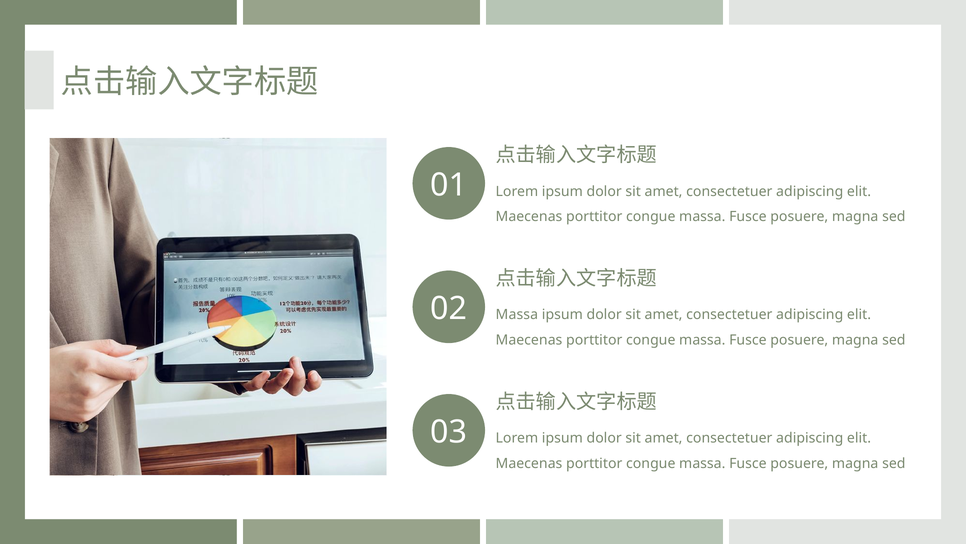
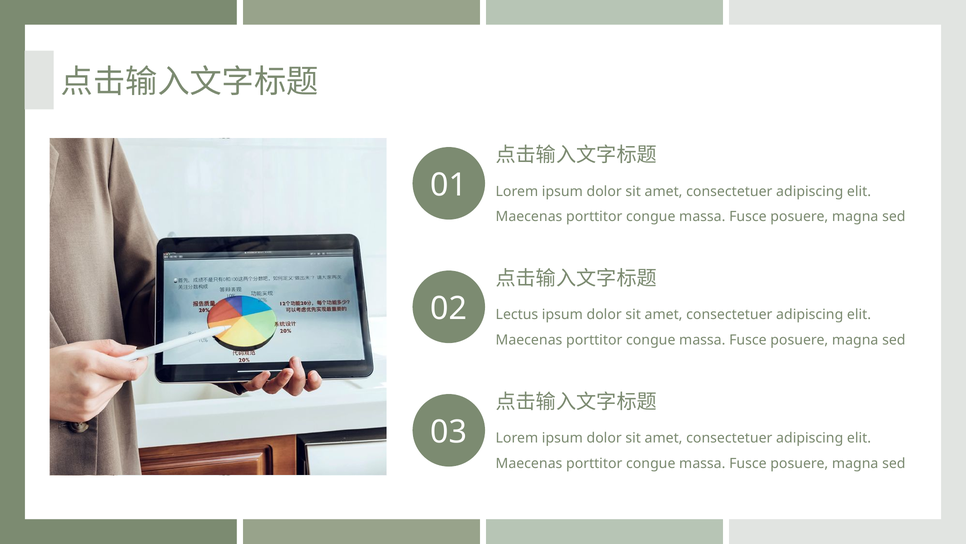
Massa: Massa -> Lectus (517, 314)
